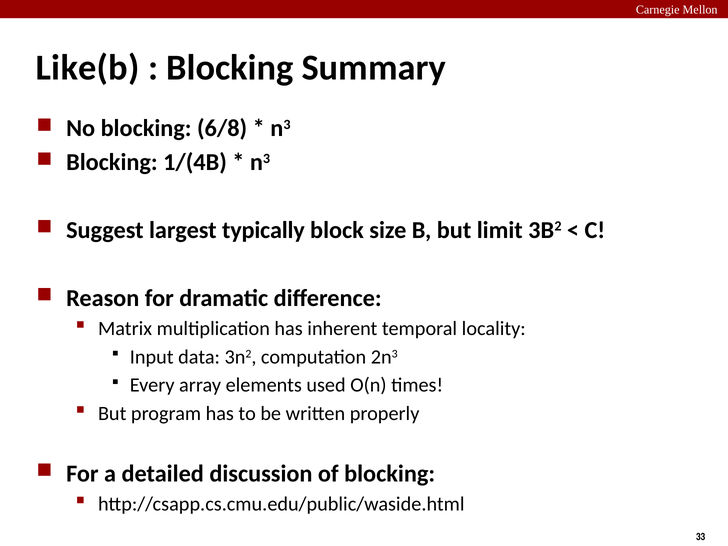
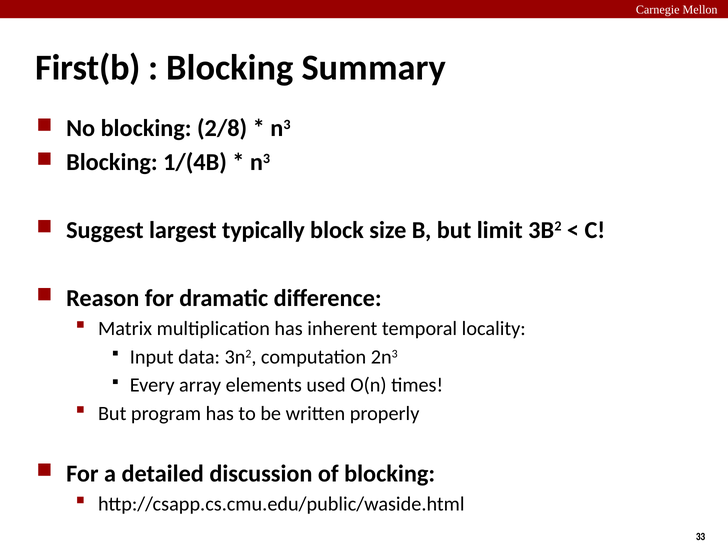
Like(b: Like(b -> First(b (88, 68)
6/8: 6/8 -> 2/8 (222, 128)
